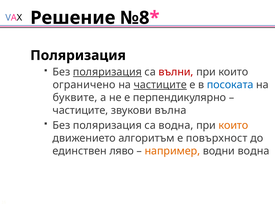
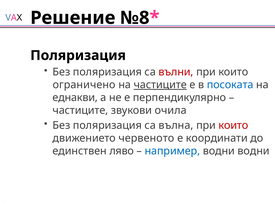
поляризация underline: present -> none (107, 72)
буквите: буквите -> еднакви (75, 98)
вълна: вълна -> очила (171, 111)
са водна: водна -> вълна (176, 125)
които colour: orange -> red (233, 125)
алгоритъм: алгоритъм -> червеното (146, 138)
повърхност: повърхност -> координати (217, 138)
например colour: orange -> blue (172, 151)
водни водна: водна -> водни (254, 151)
